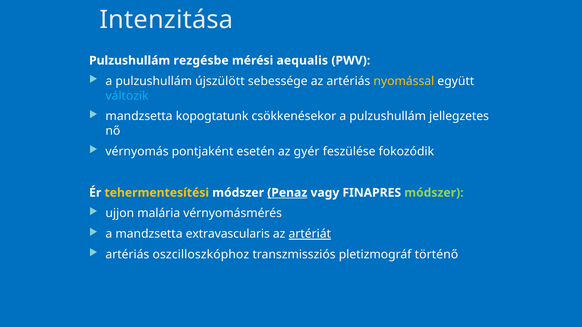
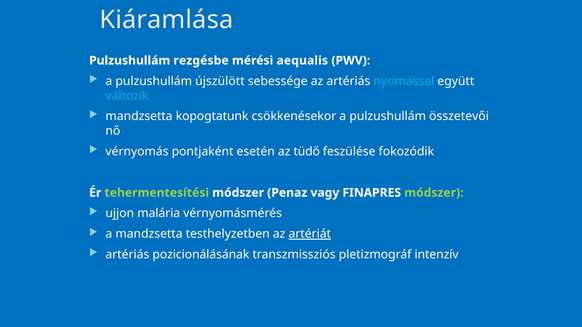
Intenzitása: Intenzitása -> Kiáramlása (166, 20)
nyomással colour: yellow -> light blue (404, 81)
jellegzetes: jellegzetes -> összetevői (459, 116)
gyér: gyér -> tüdő (307, 152)
tehermentesítési colour: yellow -> light green (157, 193)
Penaz underline: present -> none (287, 193)
extravascularis: extravascularis -> testhelyzetben (228, 234)
oszcilloszkóphoz: oszcilloszkóphoz -> pozicionálásának (201, 255)
történő: történő -> intenzív (437, 255)
